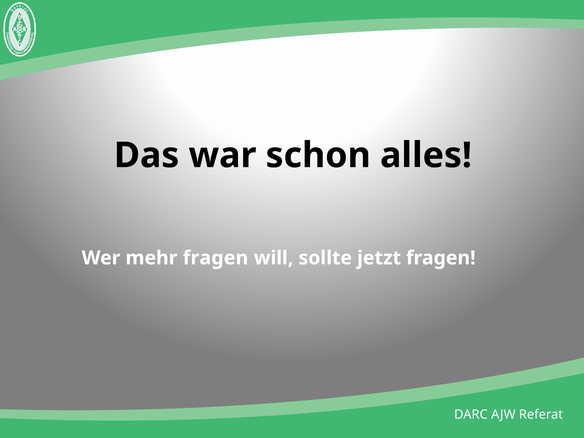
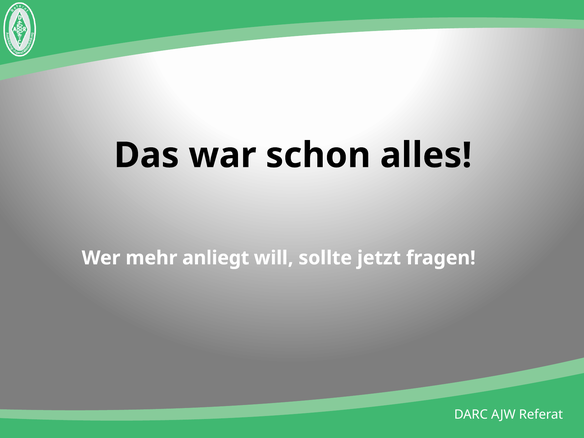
mehr fragen: fragen -> anliegt (216, 258)
